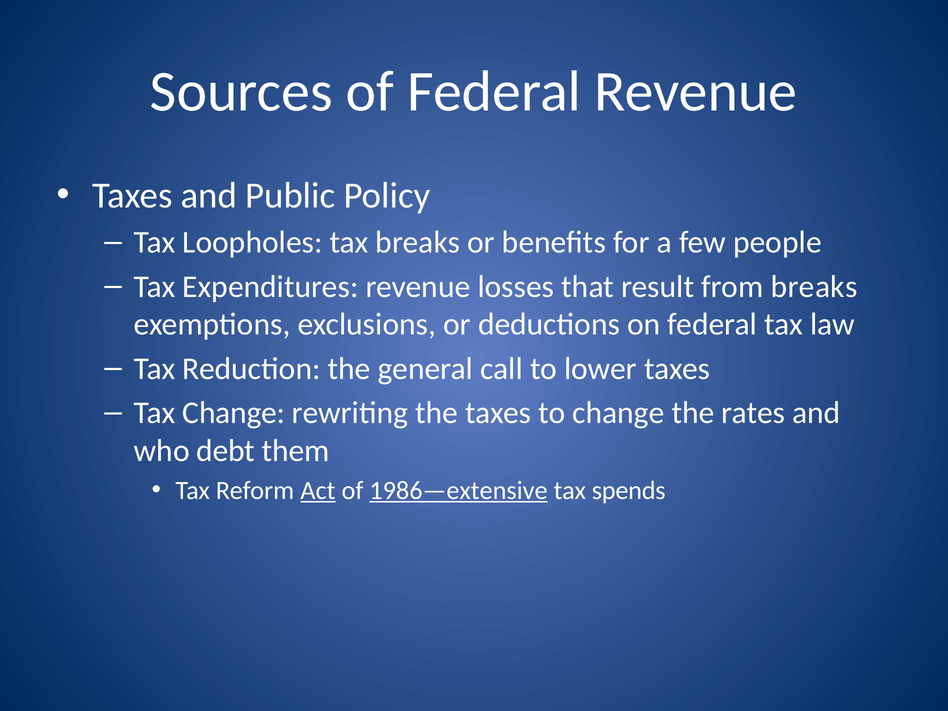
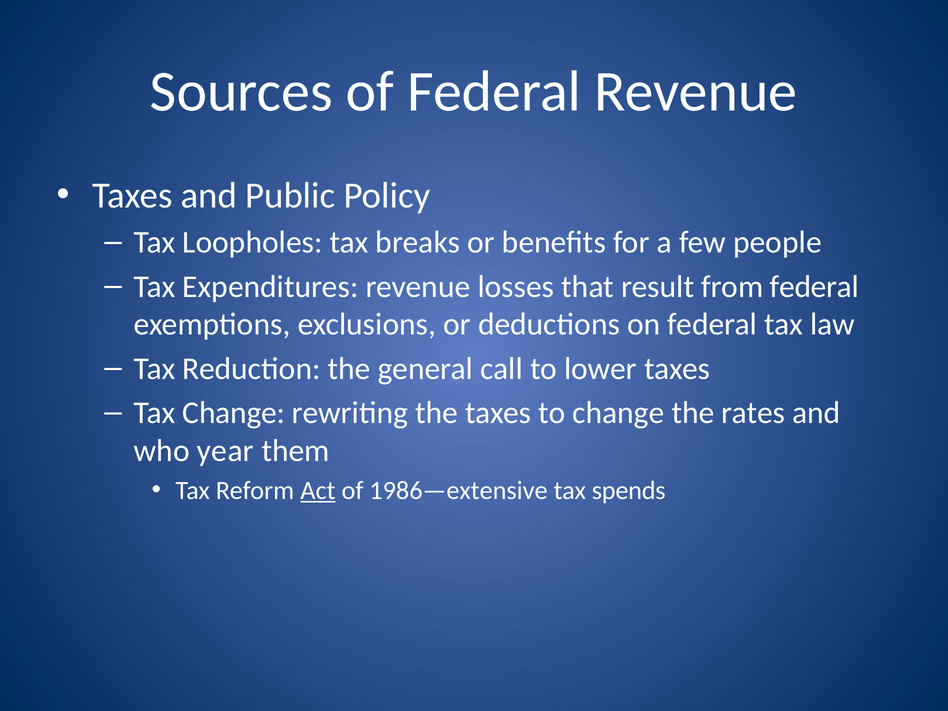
from breaks: breaks -> federal (814, 287)
debt: debt -> year (225, 451)
1986—extensive underline: present -> none (459, 491)
